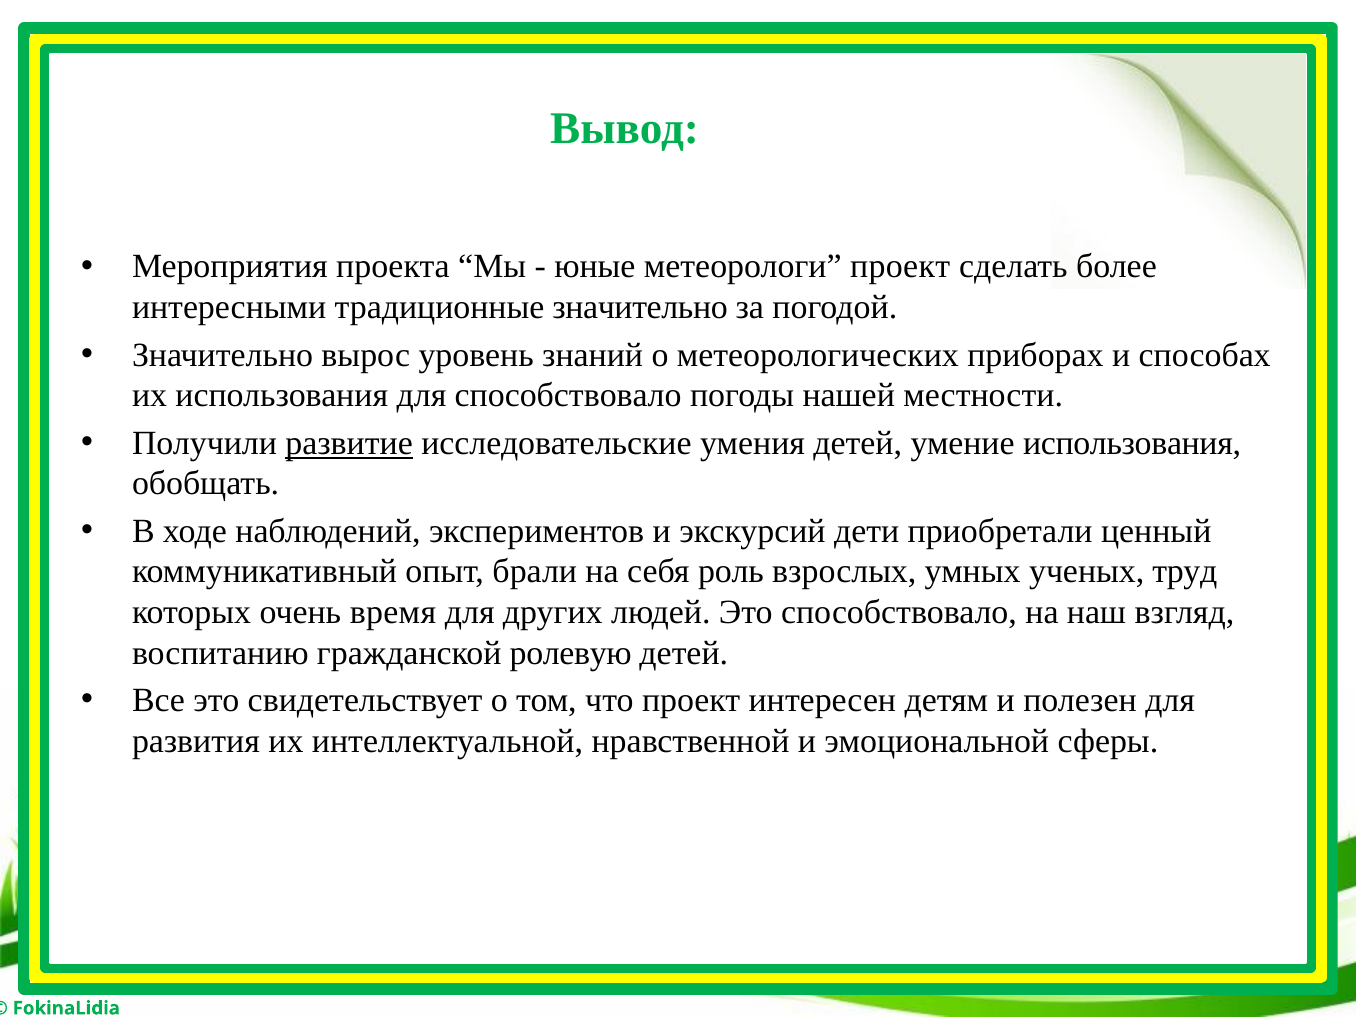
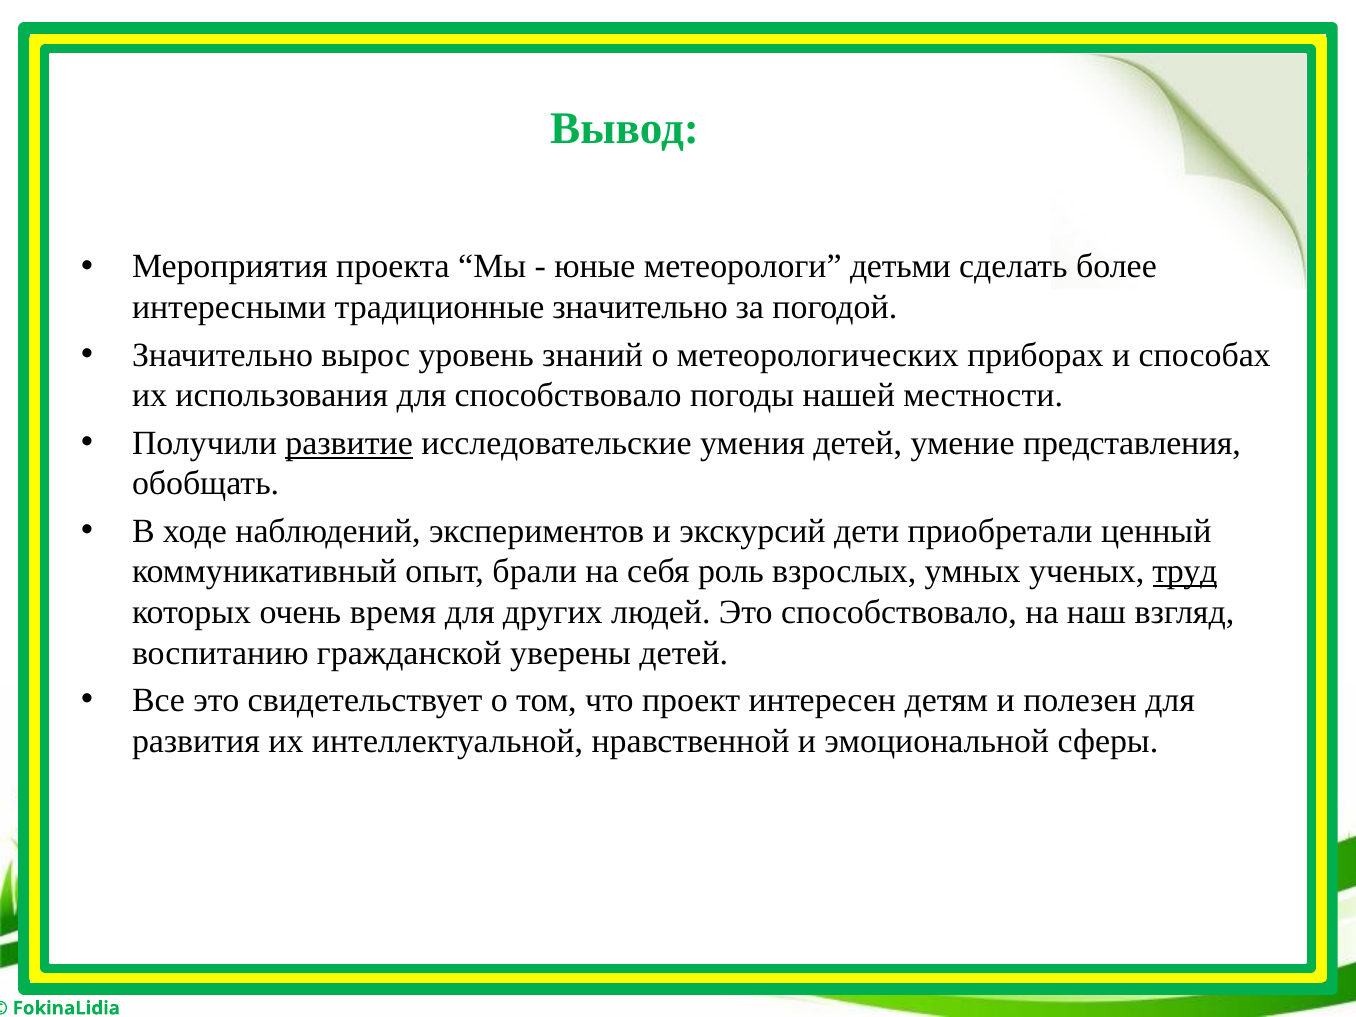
метеорологи проект: проект -> детьми (900, 267)
умение использования: использования -> представления (1132, 443)
труд underline: none -> present (1185, 572)
ролевую: ролевую -> уверены (571, 653)
